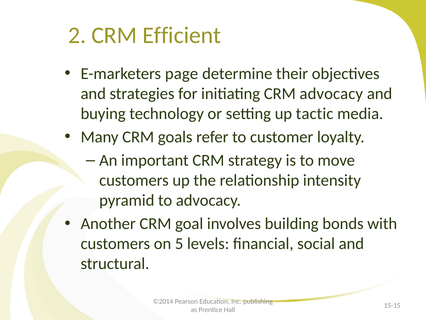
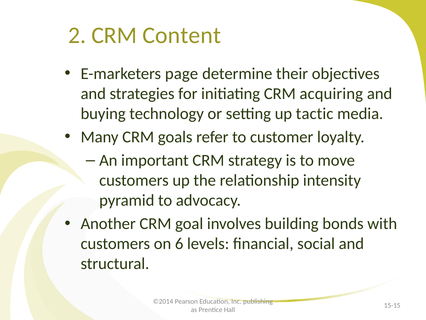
Efficient: Efficient -> Content (182, 35)
CRM advocacy: advocacy -> acquiring (331, 93)
5: 5 -> 6 (179, 243)
